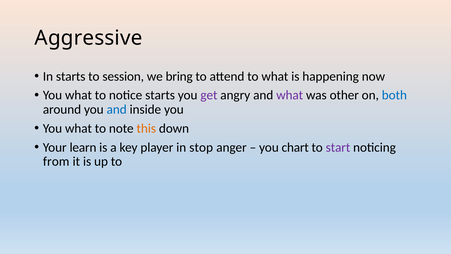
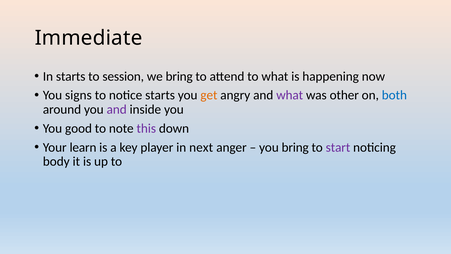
Aggressive: Aggressive -> Immediate (89, 38)
what: what -> signs (78, 95)
get colour: purple -> orange (209, 95)
and colour: blue -> purple (117, 109)
what: what -> good (78, 128)
this colour: orange -> purple (146, 128)
stop: stop -> next (201, 147)
you chart: chart -> bring (295, 147)
from: from -> body (56, 161)
